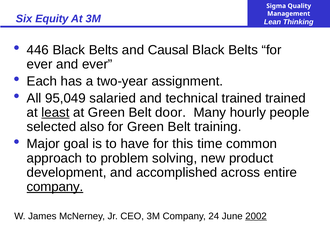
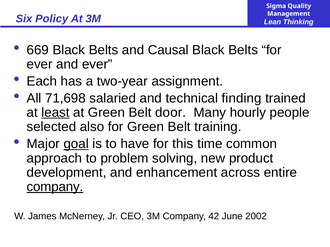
Equity: Equity -> Policy (52, 19)
446: 446 -> 669 (38, 50)
95,049: 95,049 -> 71,698 (65, 98)
technical trained: trained -> finding (242, 98)
goal underline: none -> present (76, 144)
accomplished: accomplished -> enhancement (177, 173)
24: 24 -> 42 (214, 217)
2002 underline: present -> none (256, 217)
